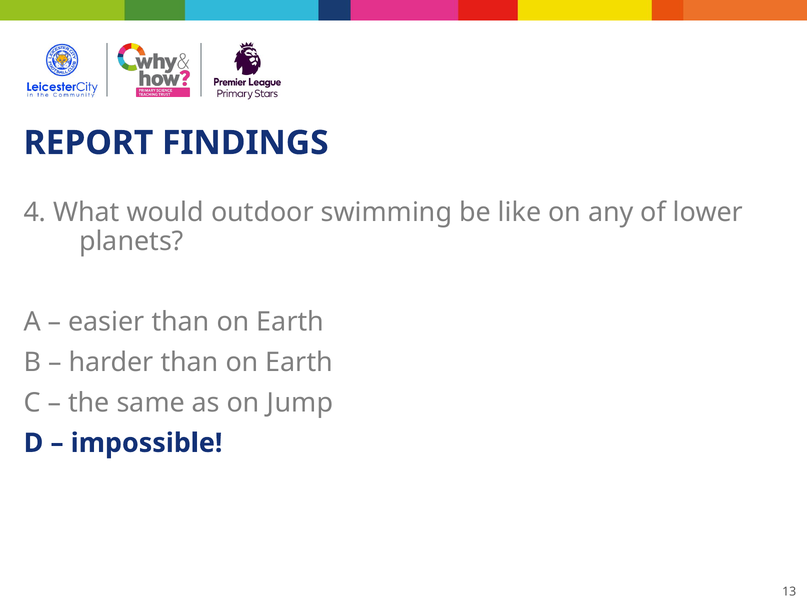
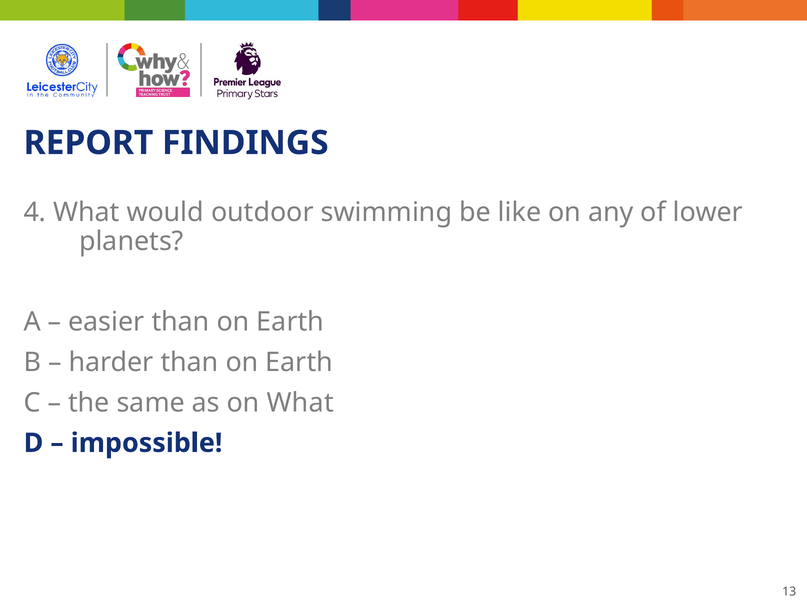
on Jump: Jump -> What (300, 402)
